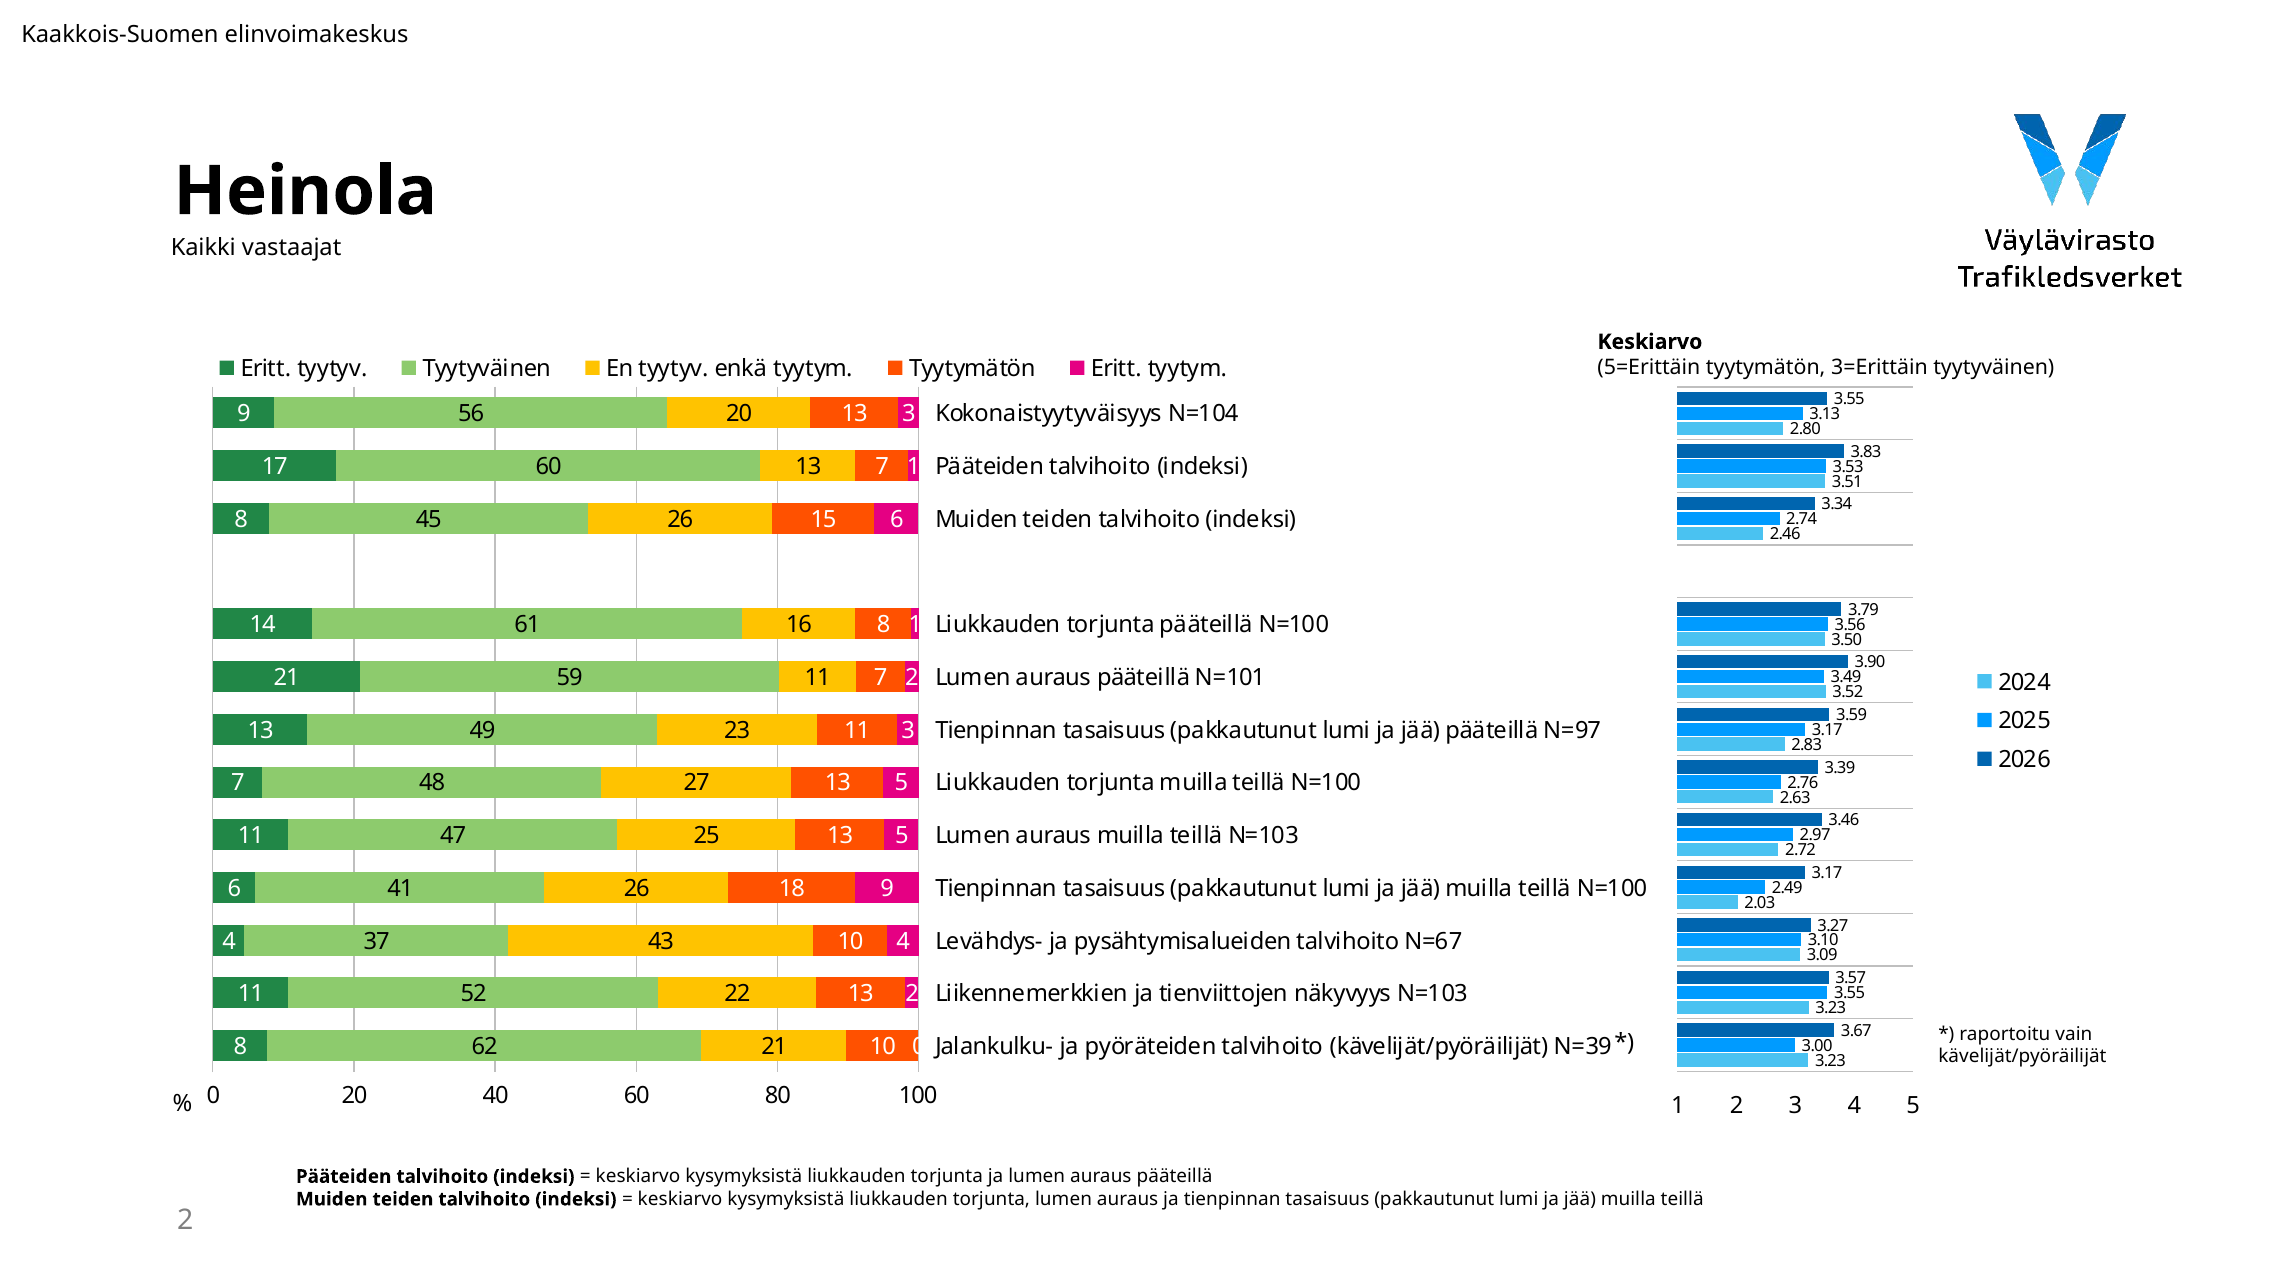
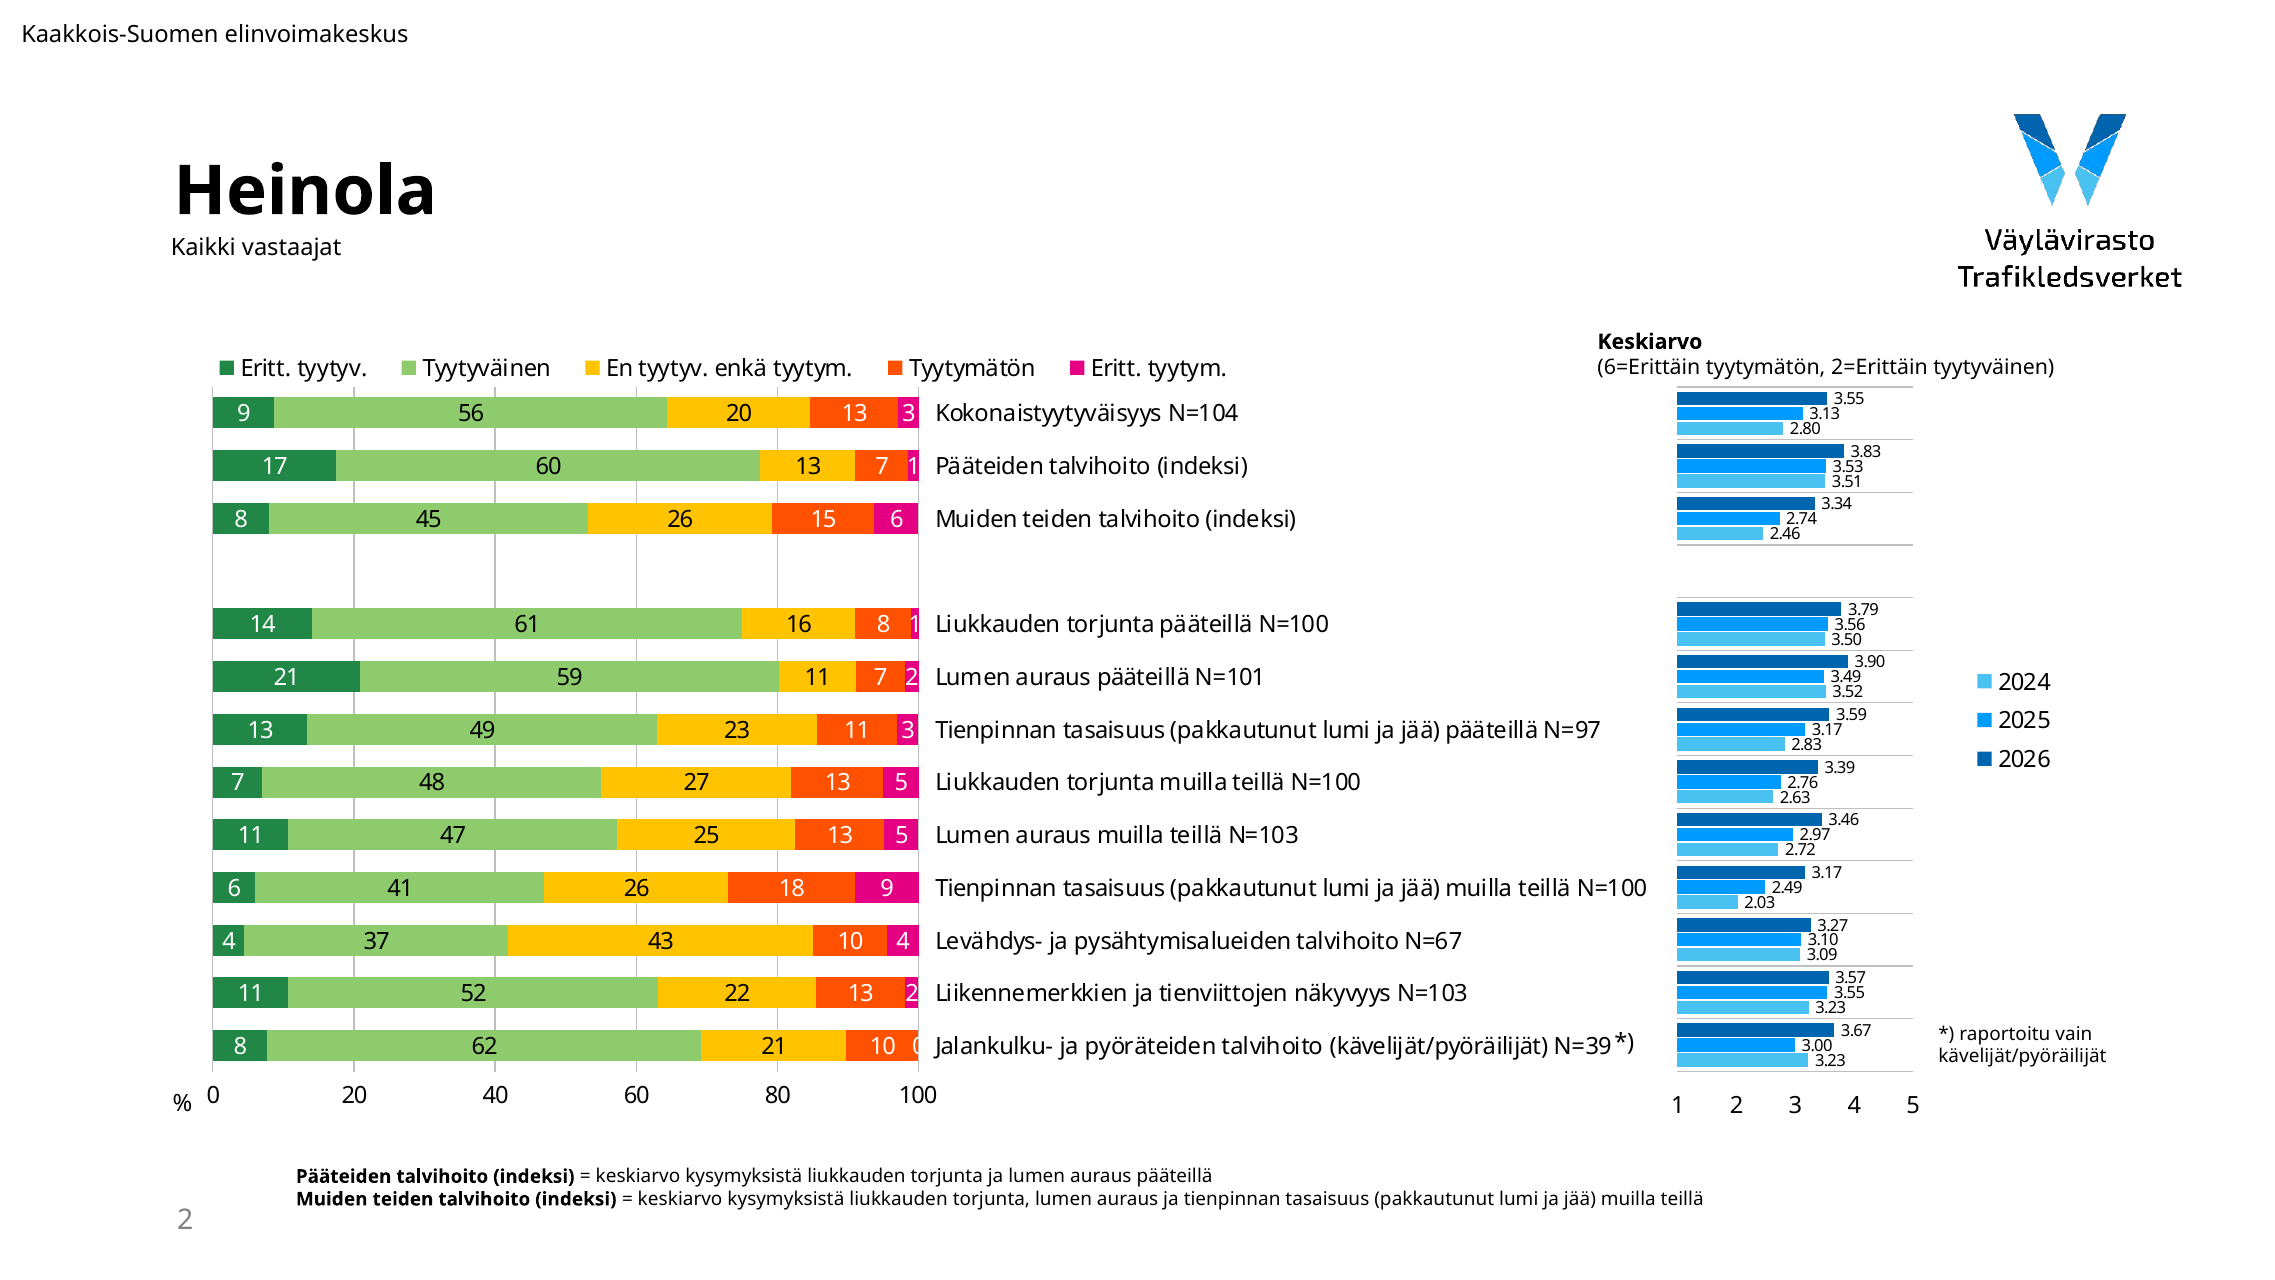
5=Erittäin: 5=Erittäin -> 6=Erittäin (1649, 367)
3=Erittäin: 3=Erittäin -> 2=Erittäin (1879, 367)
